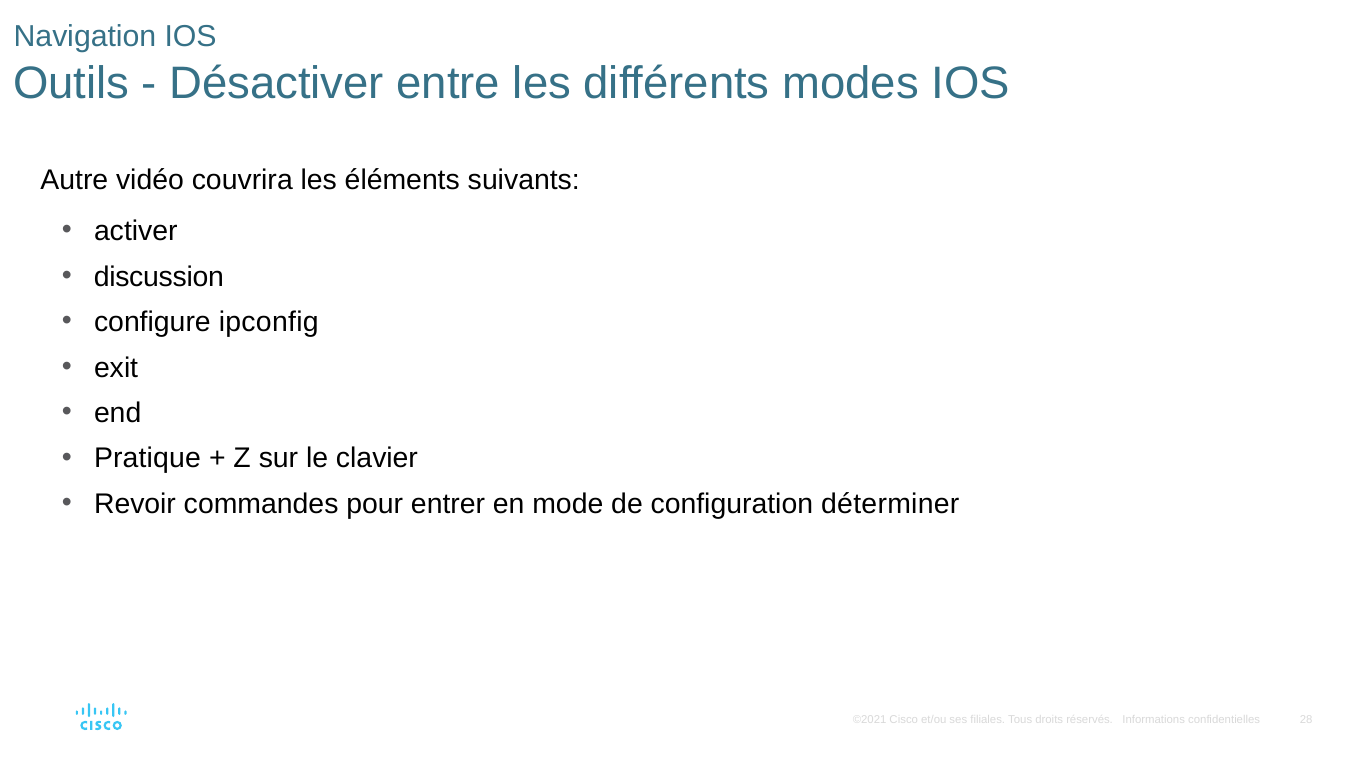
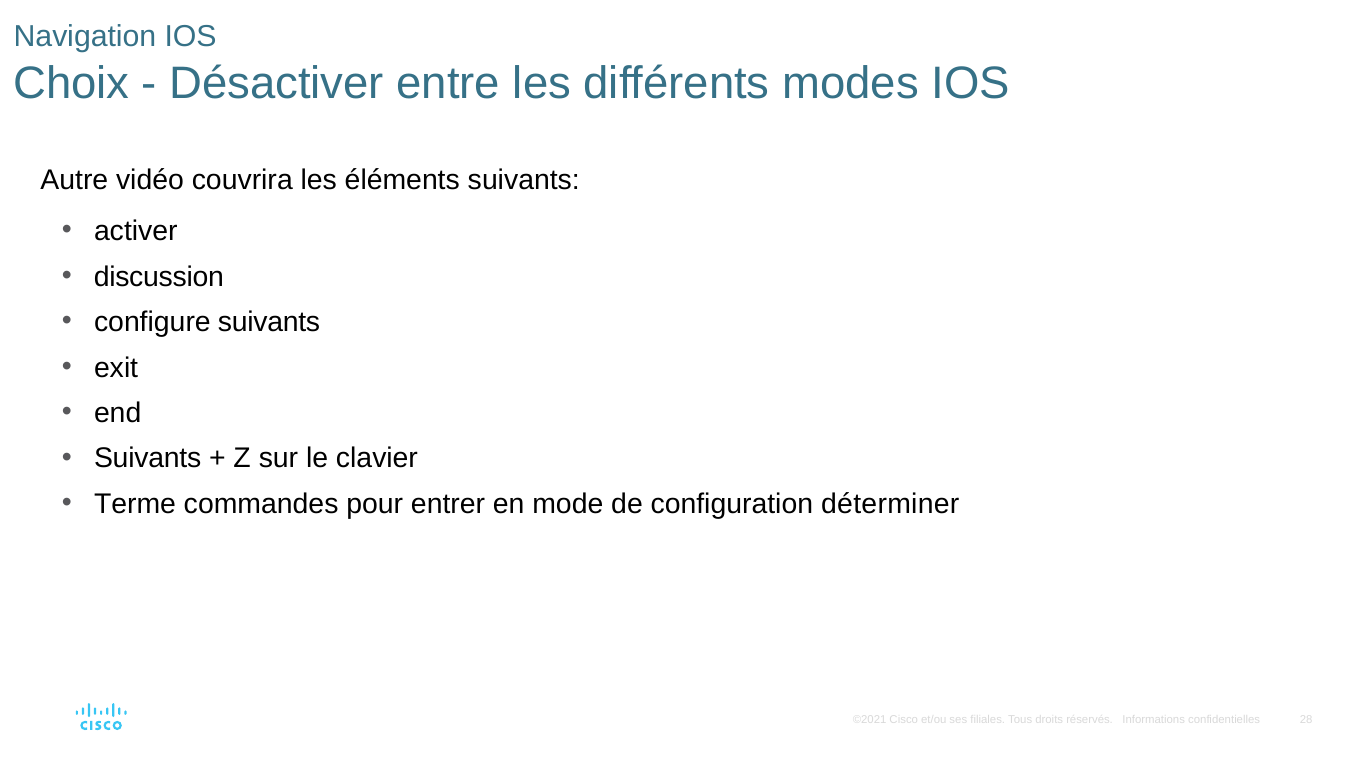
Outils: Outils -> Choix (71, 83)
configure ipconfig: ipconfig -> suivants (269, 322)
Pratique: Pratique -> Suivants (148, 459)
Revoir: Revoir -> Terme (135, 504)
